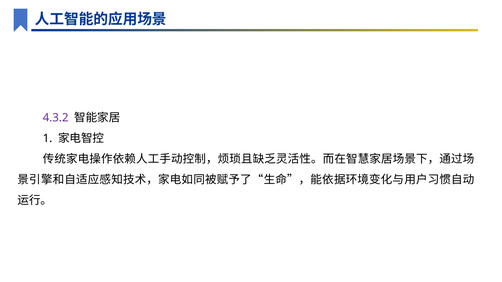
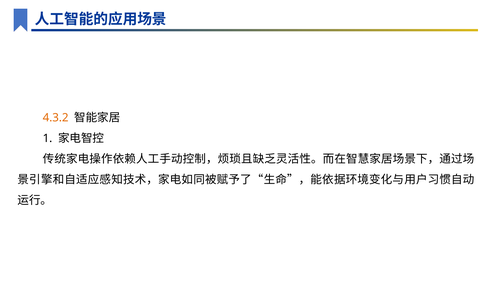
4.3.2 colour: purple -> orange (56, 118)
